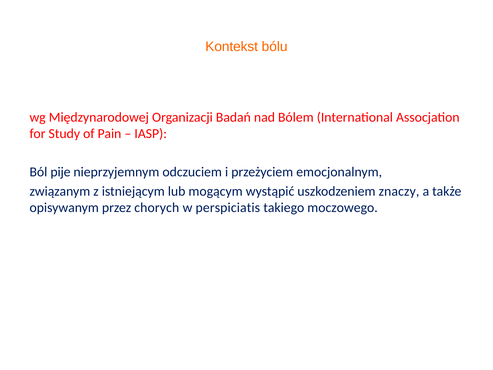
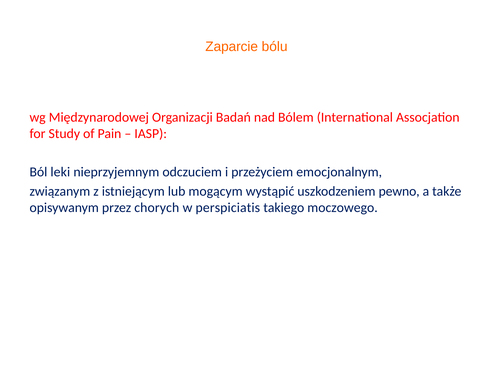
Kontekst: Kontekst -> Zaparcie (232, 47)
pije: pije -> leki (60, 172)
znaczy: znaczy -> pewno (399, 191)
